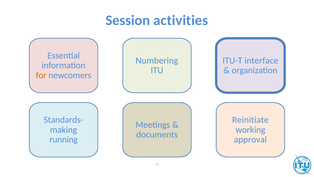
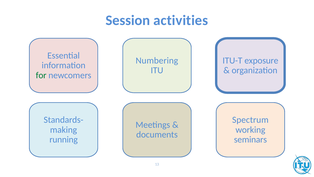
interface: interface -> exposure (261, 60)
for colour: orange -> green (41, 75)
Reinitiate: Reinitiate -> Spectrum (250, 120)
approval: approval -> seminars (250, 139)
